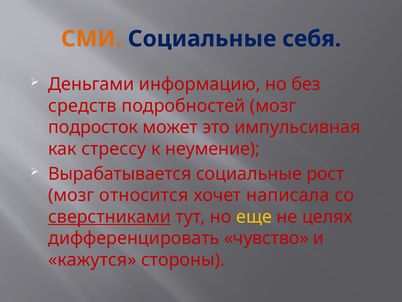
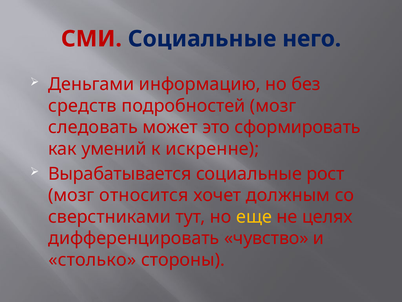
СМИ colour: orange -> red (91, 39)
себя: себя -> него (312, 39)
подросток: подросток -> следовать (93, 127)
импульсивная: импульсивная -> сформировать (298, 127)
стрессу: стрессу -> умений (114, 149)
неумение: неумение -> искренне (212, 149)
написала: написала -> должным (288, 195)
сверстниками underline: present -> none (110, 217)
кажутся: кажутся -> столько (92, 259)
